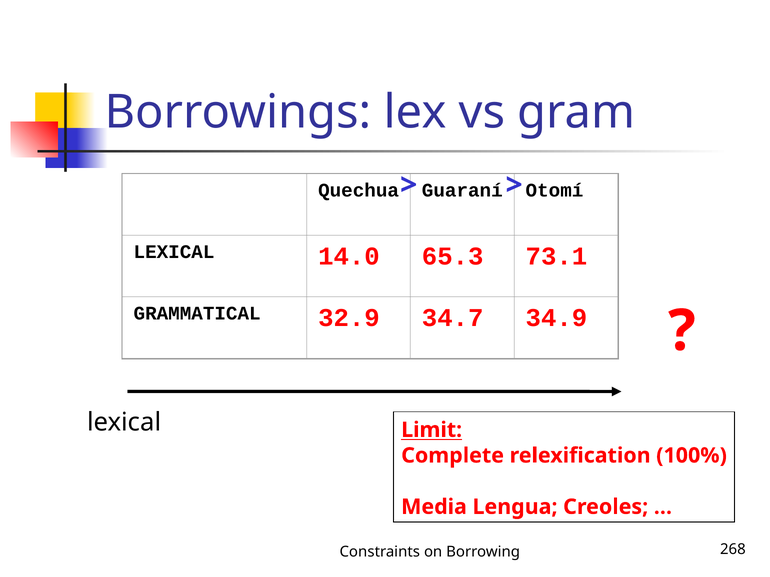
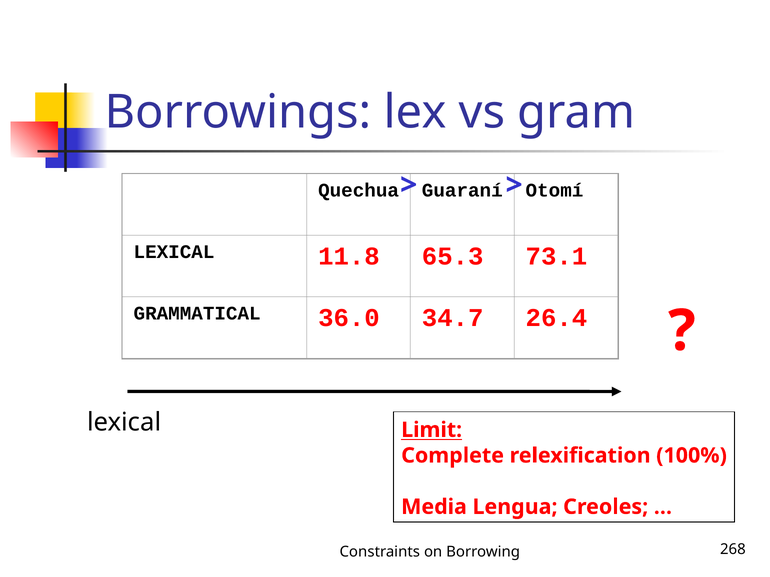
14.0: 14.0 -> 11.8 (349, 257)
32.9: 32.9 -> 36.0 (349, 318)
34.9: 34.9 -> 26.4 (556, 318)
